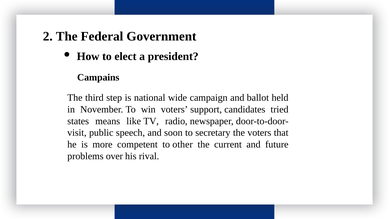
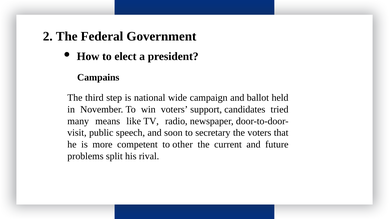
states: states -> many (78, 121)
over: over -> split (114, 156)
